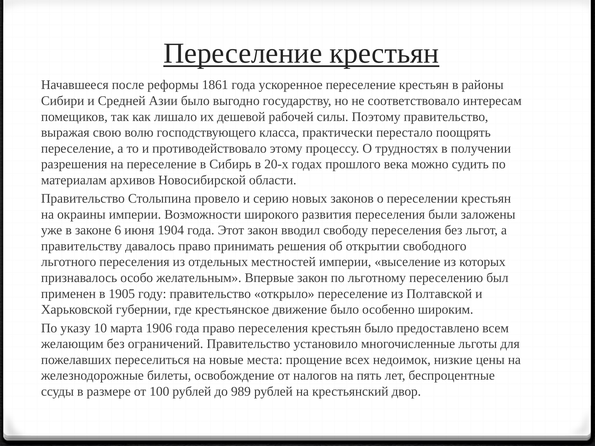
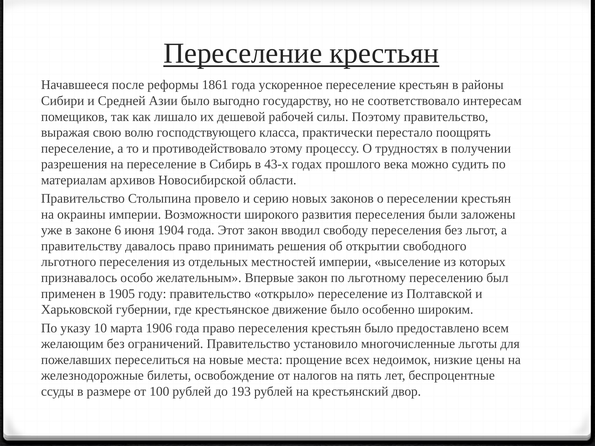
20-х: 20-х -> 43-х (276, 164)
989: 989 -> 193 (241, 392)
